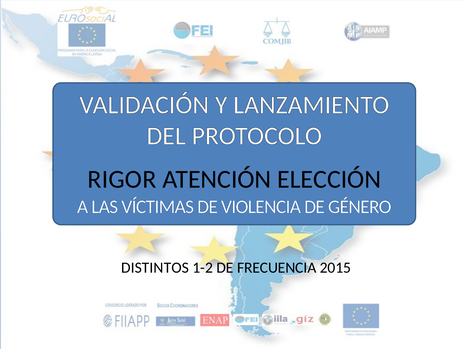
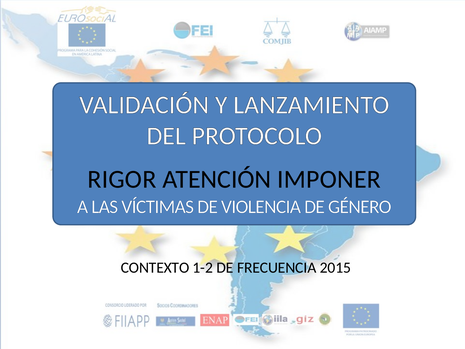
ELECCIÓN: ELECCIÓN -> IMPONER (329, 179)
DISTINTOS: DISTINTOS -> CONTEXTO (155, 268)
